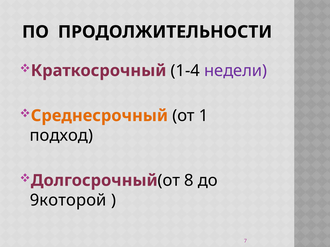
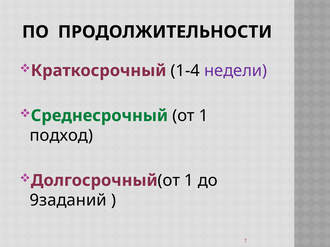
Среднесрочный colour: orange -> green (99, 116)
8: 8 -> 1 (189, 181)
9которой: 9которой -> 9заданий (68, 201)
